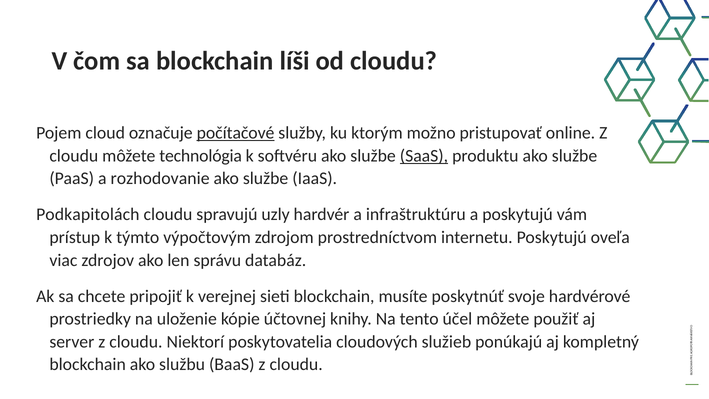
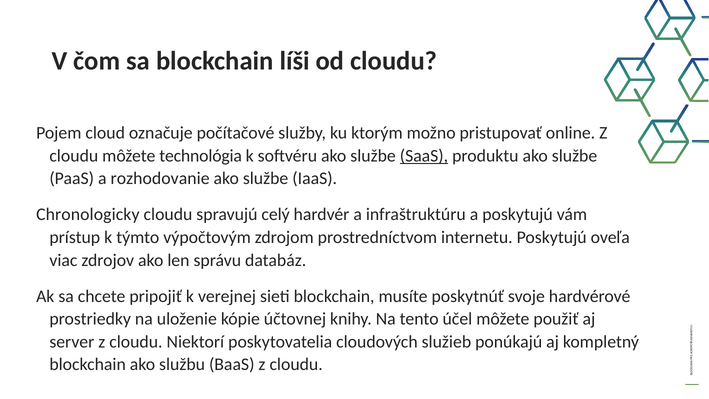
počítačové underline: present -> none (236, 133)
Podkapitolách: Podkapitolách -> Chronologicky (88, 215)
uzly: uzly -> celý (276, 215)
